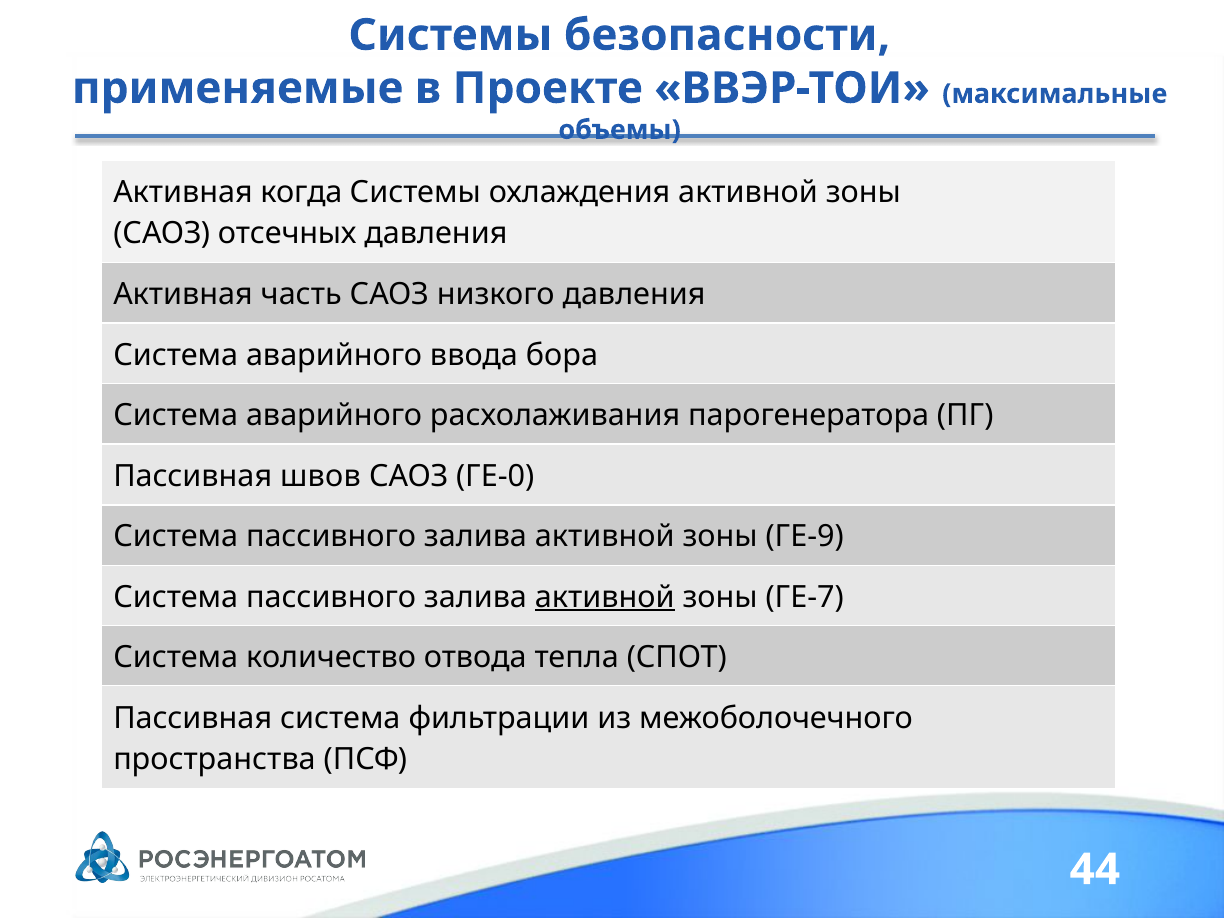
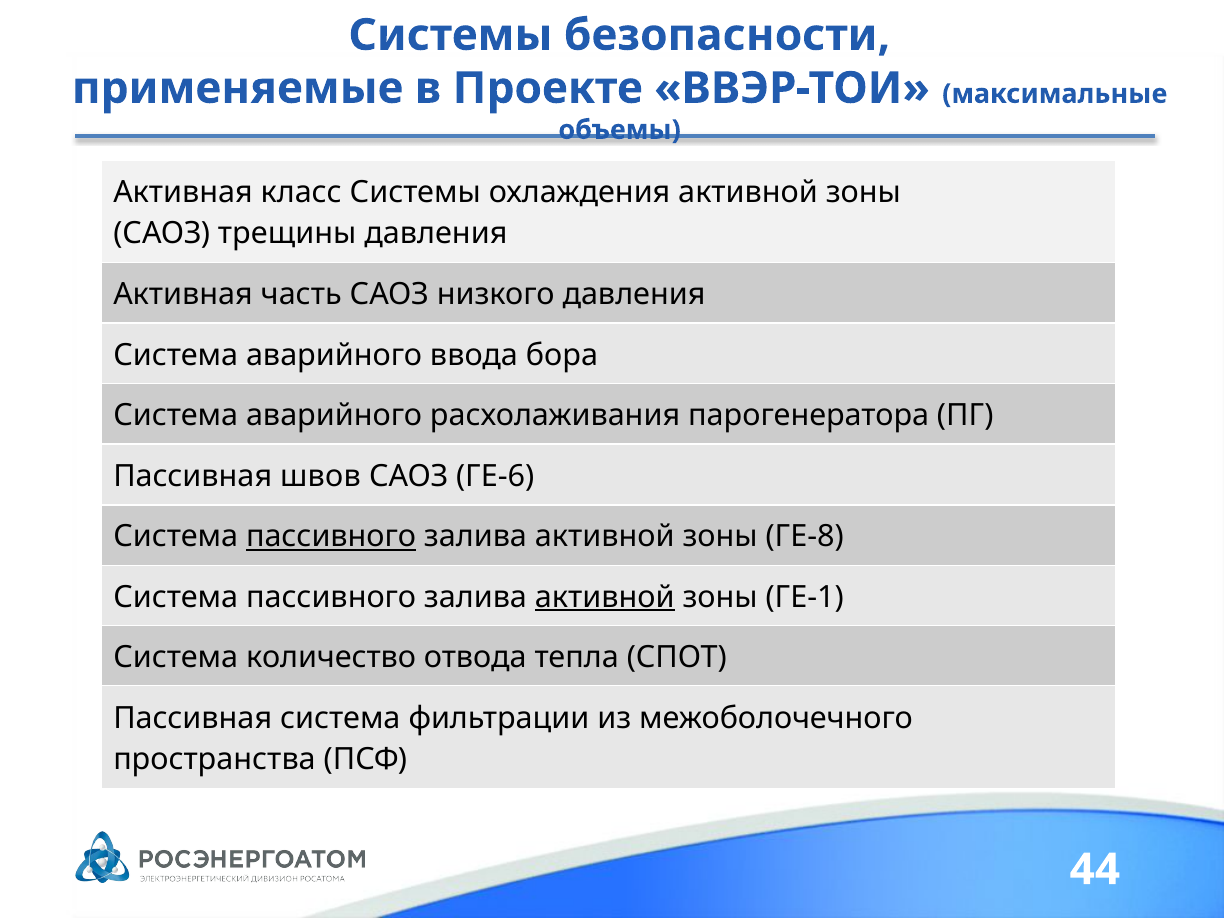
когда: когда -> класс (301, 192)
отсечных: отсечных -> трещины (287, 234)
ГЕ-0: ГЕ-0 -> ГЕ-6 (495, 476)
пассивного underline: none -> present (331, 537)
ГЕ-9: ГЕ-9 -> ГЕ-8 (805, 537)
ГЕ-7: ГЕ-7 -> ГЕ-1 (805, 597)
